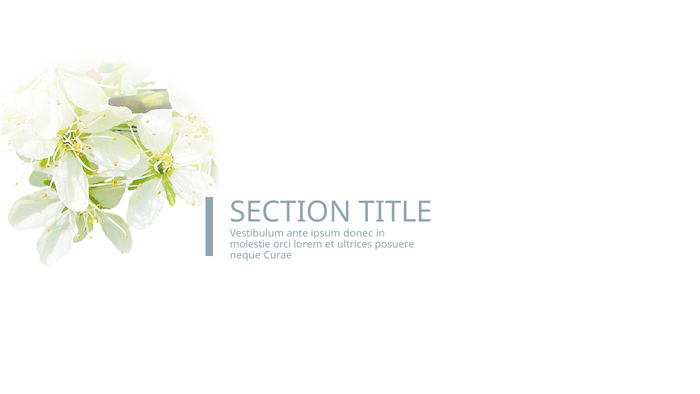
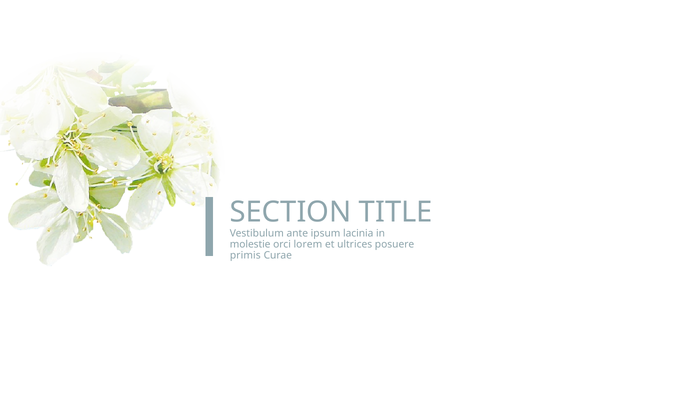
donec: donec -> lacinia (358, 233)
neque: neque -> primis (245, 255)
